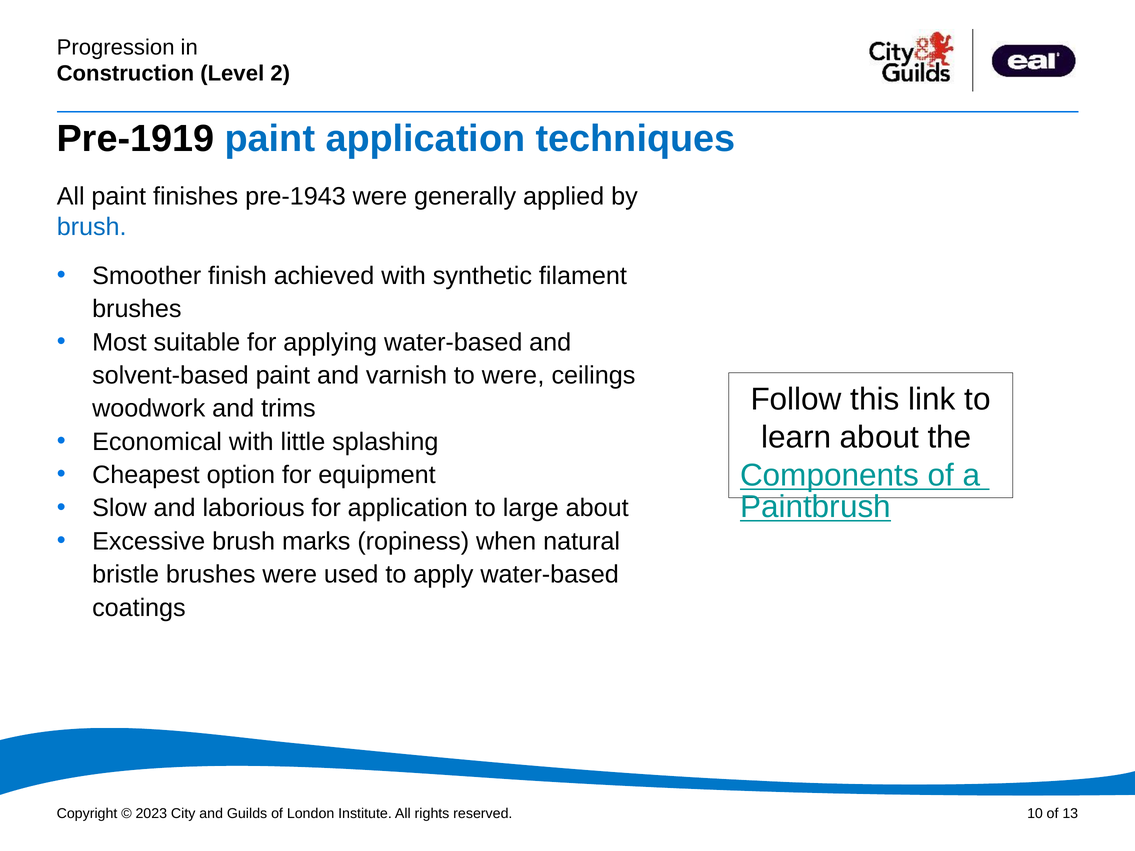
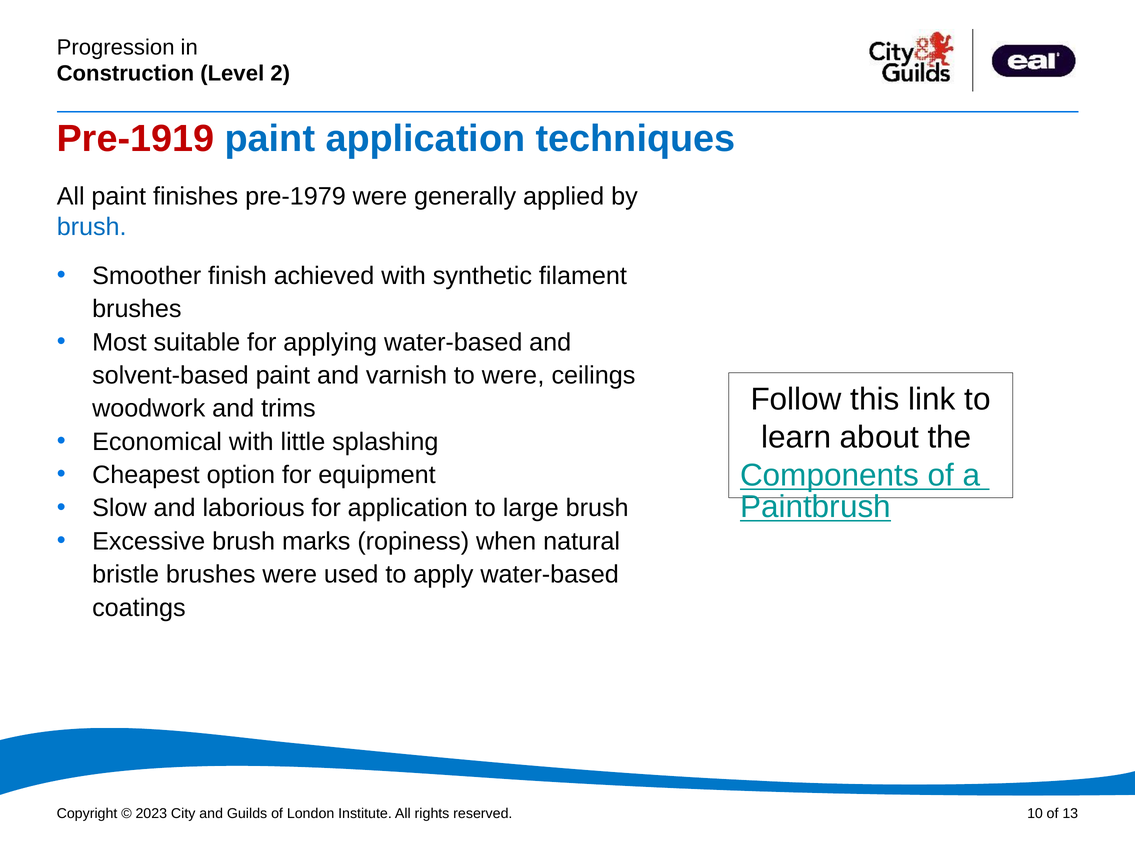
Pre-1919 colour: black -> red (136, 139)
pre-1943: pre-1943 -> pre-1979 (295, 197)
large about: about -> brush (597, 508)
